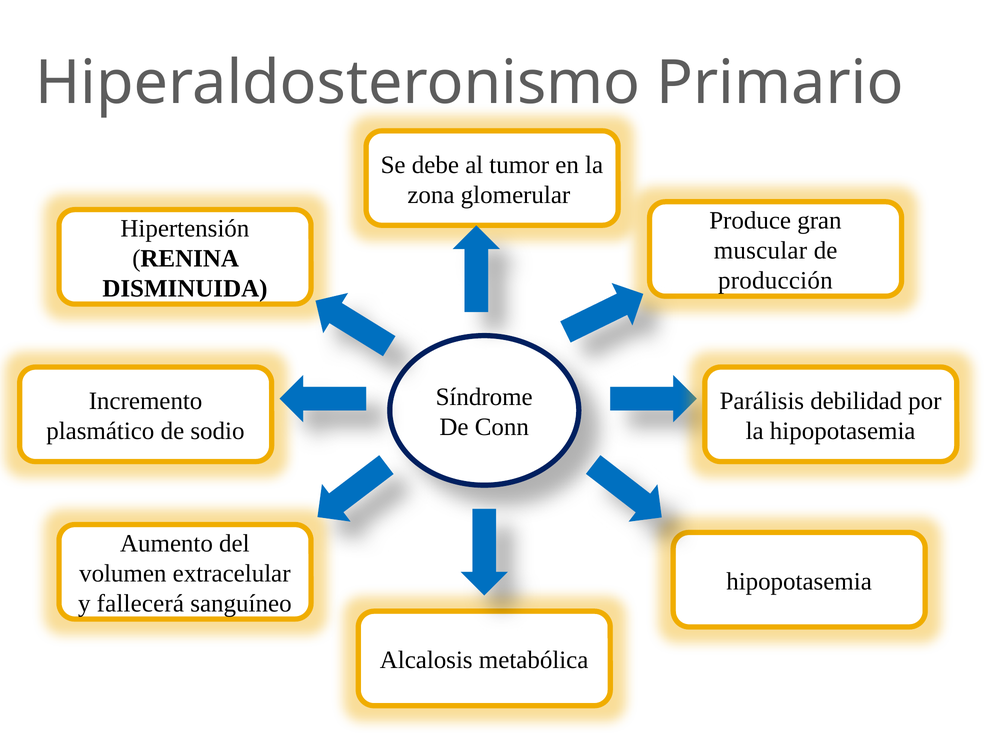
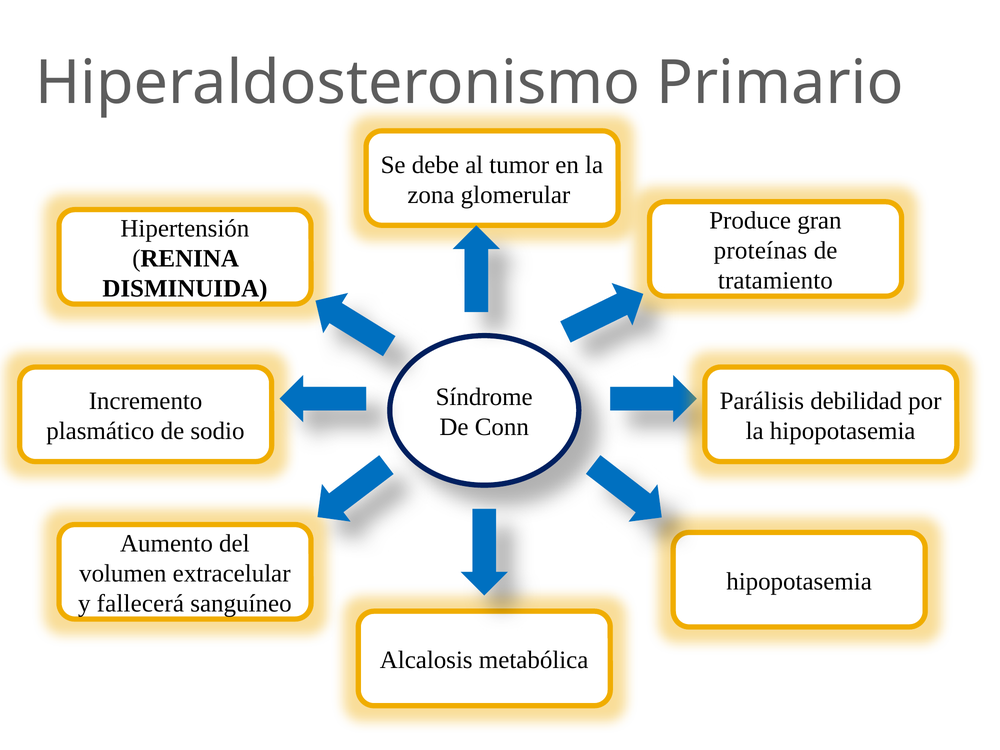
muscular: muscular -> proteínas (760, 251)
producción: producción -> tratamiento (775, 281)
